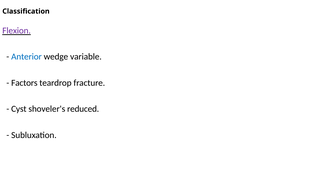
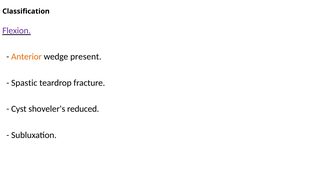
Anterior colour: blue -> orange (26, 57)
variable: variable -> present (86, 57)
Factors: Factors -> Spastic (24, 83)
